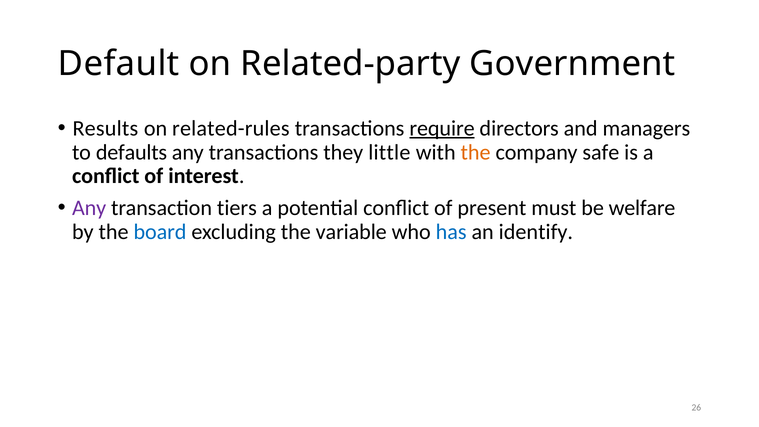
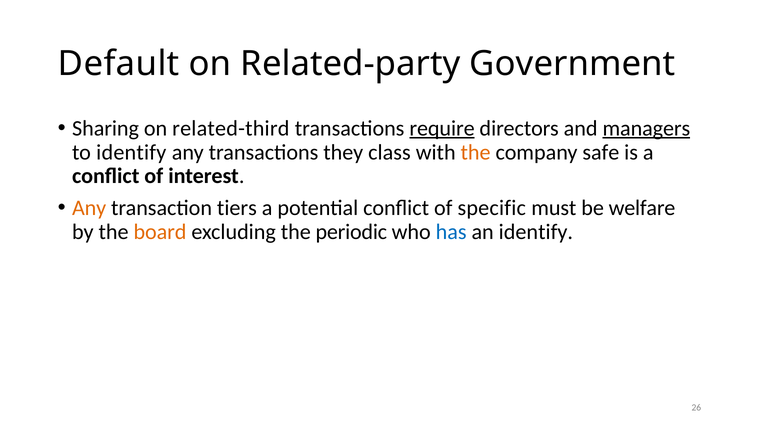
Results: Results -> Sharing (106, 128)
related-rules: related-rules -> related-third (231, 128)
managers underline: none -> present (646, 128)
to defaults: defaults -> identify (131, 152)
little: little -> class (389, 152)
Any colour: purple -> orange (89, 208)
present: present -> specific (492, 208)
board colour: blue -> orange (160, 232)
variable: variable -> periodic (351, 232)
